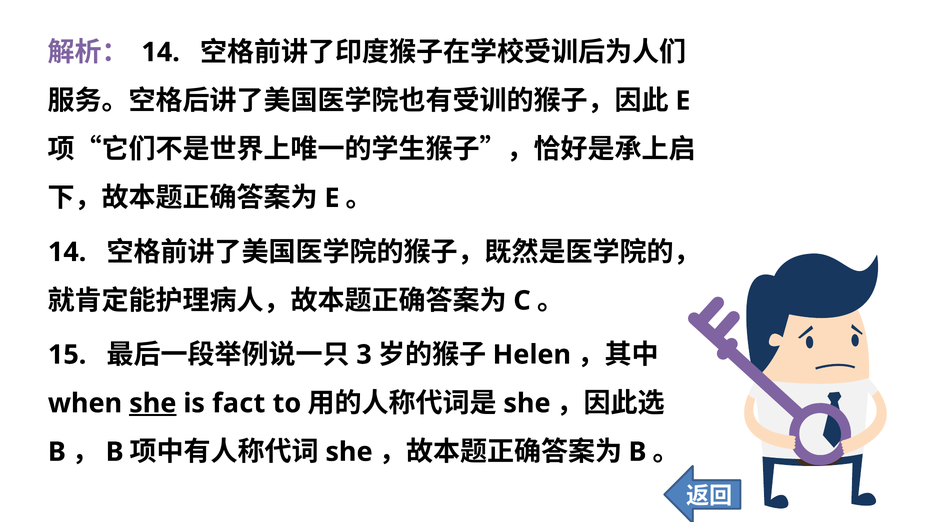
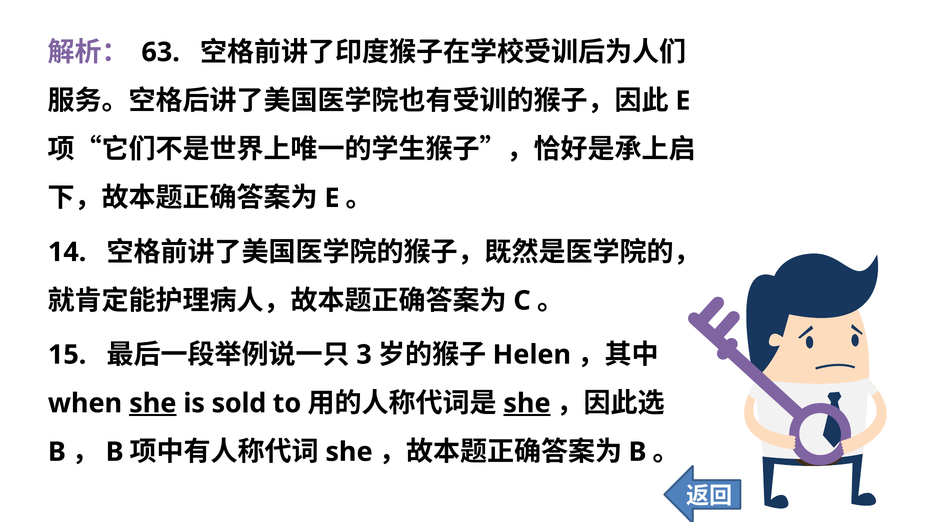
14: 14 -> 63 (161, 52)
fact: fact -> sold (239, 403)
she underline: none -> present (527, 403)
